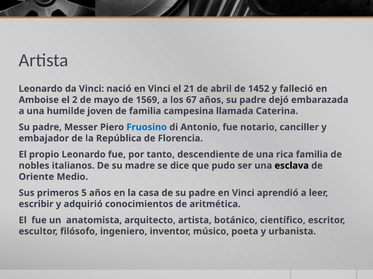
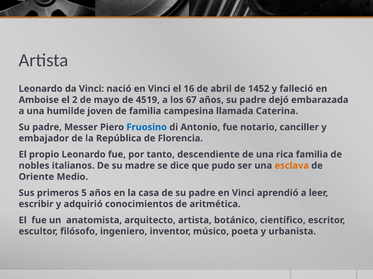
21: 21 -> 16 (189, 89)
1569: 1569 -> 4519 (148, 100)
esclava colour: black -> orange (292, 166)
